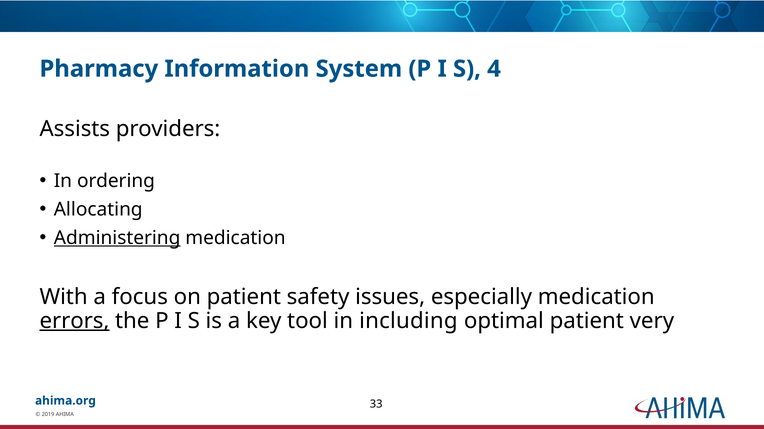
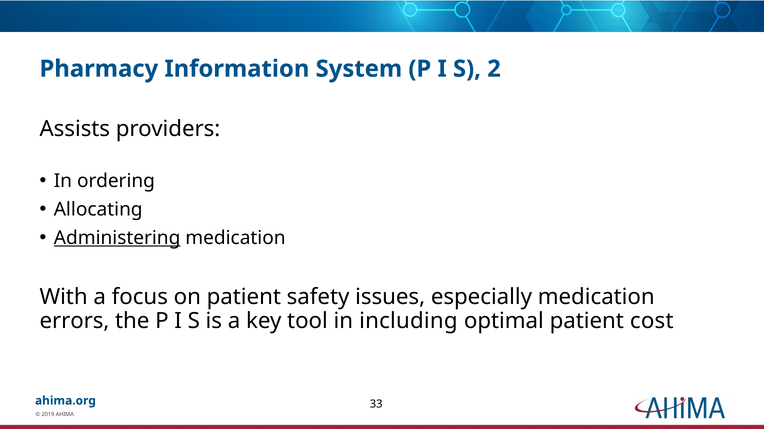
4: 4 -> 2 (494, 69)
errors underline: present -> none (74, 321)
very: very -> cost (652, 321)
